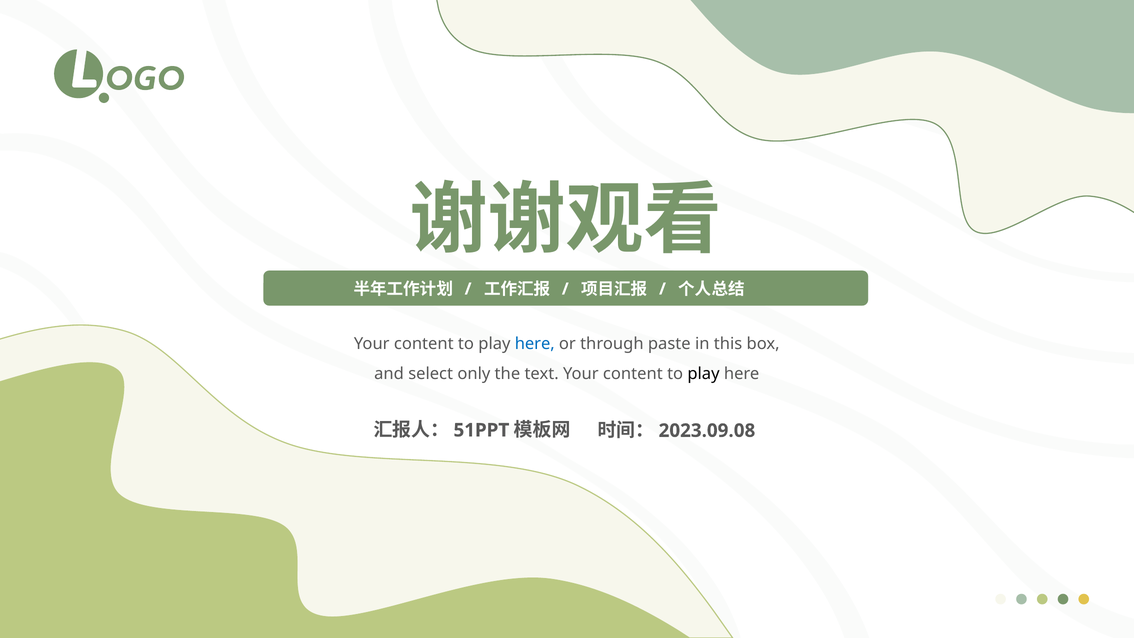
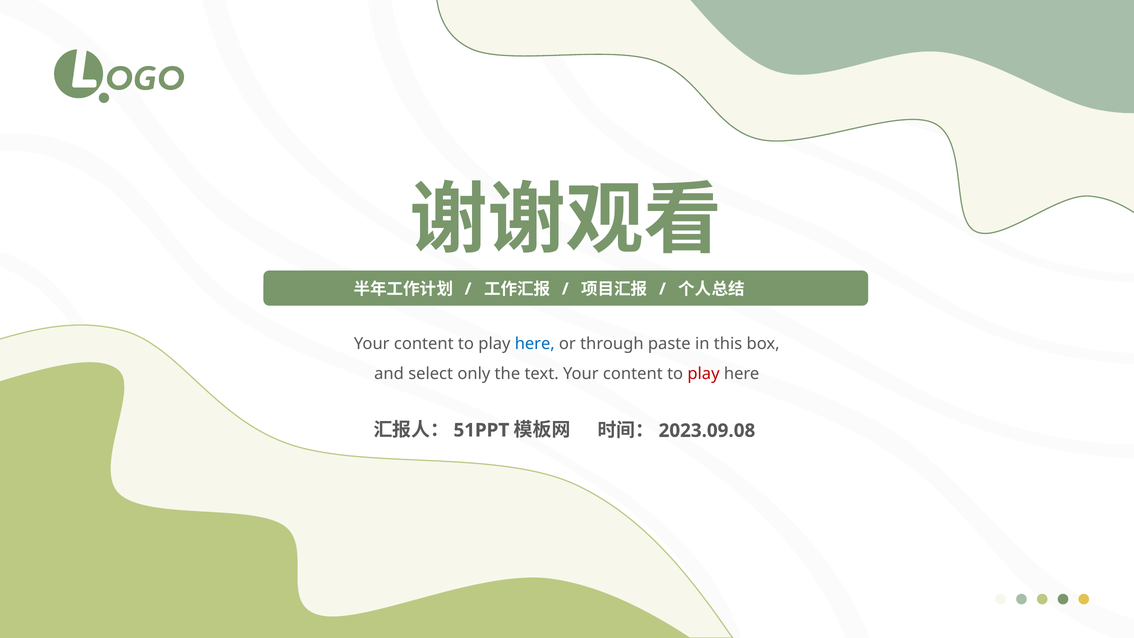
play colour: black -> red (703, 374)
